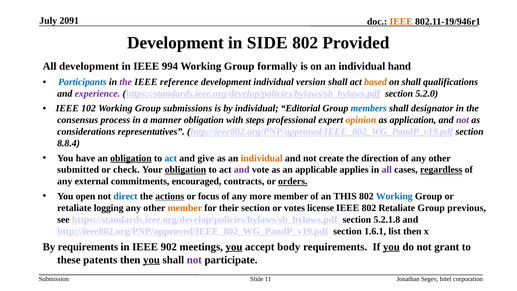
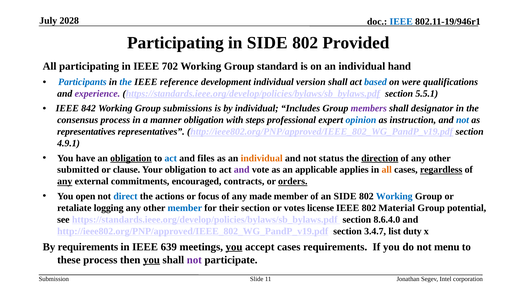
2091: 2091 -> 2028 (69, 21)
IEEE colour: orange -> blue (401, 22)
Development: Development -> Participating (175, 43)
All development: development -> participating (89, 66)
994: 994 -> 702 (170, 66)
formally: formally -> standard (277, 66)
the colour: purple -> blue (126, 82)
based colour: orange -> blue (376, 82)
on shall: shall -> were (411, 82)
5.2.0: 5.2.0 -> 5.5.1 (427, 93)
102: 102 -> 842 (89, 108)
Editorial: Editorial -> Includes (301, 108)
members colour: blue -> purple (369, 108)
opinion colour: orange -> blue (361, 120)
application: application -> instruction (413, 120)
not colour: purple -> blue (463, 120)
considerations: considerations -> representatives (86, 132)
8.8.4: 8.8.4 -> 4.9.1 (69, 143)
give: give -> files (206, 158)
create: create -> status (331, 158)
direction underline: none -> present (380, 158)
check: check -> clause (127, 170)
obligation underline: present -> none (185, 170)
all colour: purple -> orange (387, 170)
any underline: none -> present (65, 181)
actions underline: present -> none (170, 196)
more: more -> made (260, 196)
an THIS: THIS -> SIDE (345, 196)
member colour: orange -> blue (185, 208)
802 Retaliate: Retaliate -> Material (397, 208)
previous: previous -> potential (467, 208)
5.2.1.8: 5.2.1.8 -> 8.6.4.0 (387, 219)
1.6.1: 1.6.1 -> 3.4.7 (375, 231)
list then: then -> duty (412, 231)
902: 902 -> 639 (169, 247)
accept body: body -> cases (289, 247)
you underline: present -> none (391, 247)
grant: grant -> menu (447, 247)
these patents: patents -> process (100, 260)
